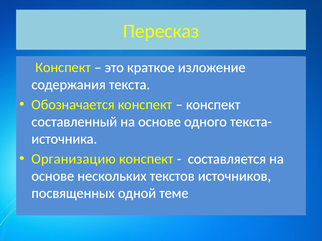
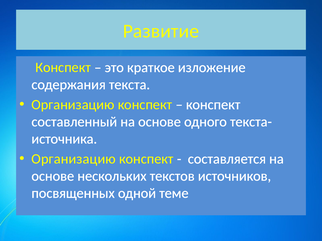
Пересказ: Пересказ -> Развитие (161, 31)
Обозначается: Обозначается -> Организацию (73, 105)
